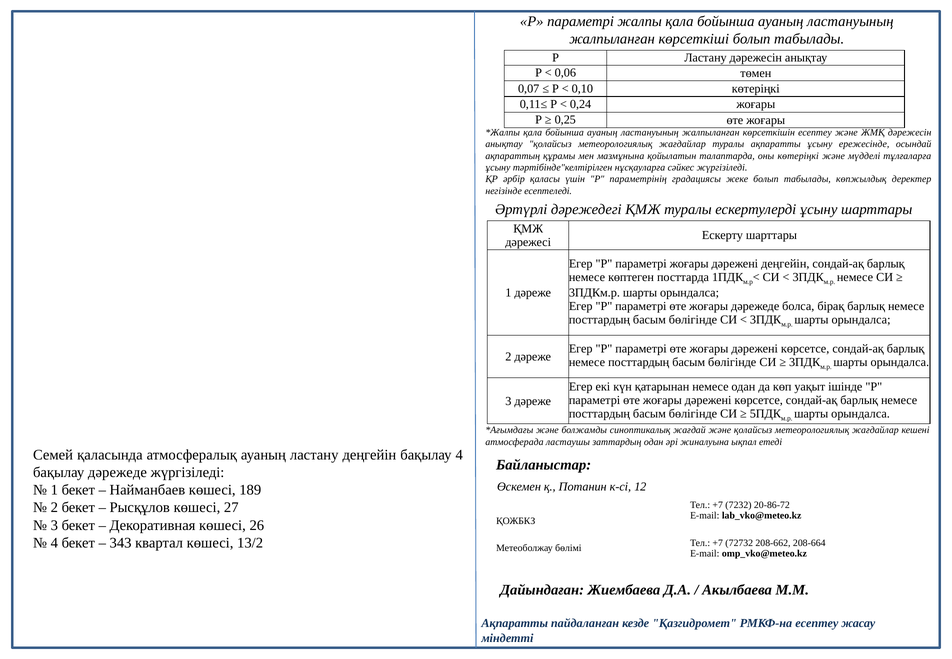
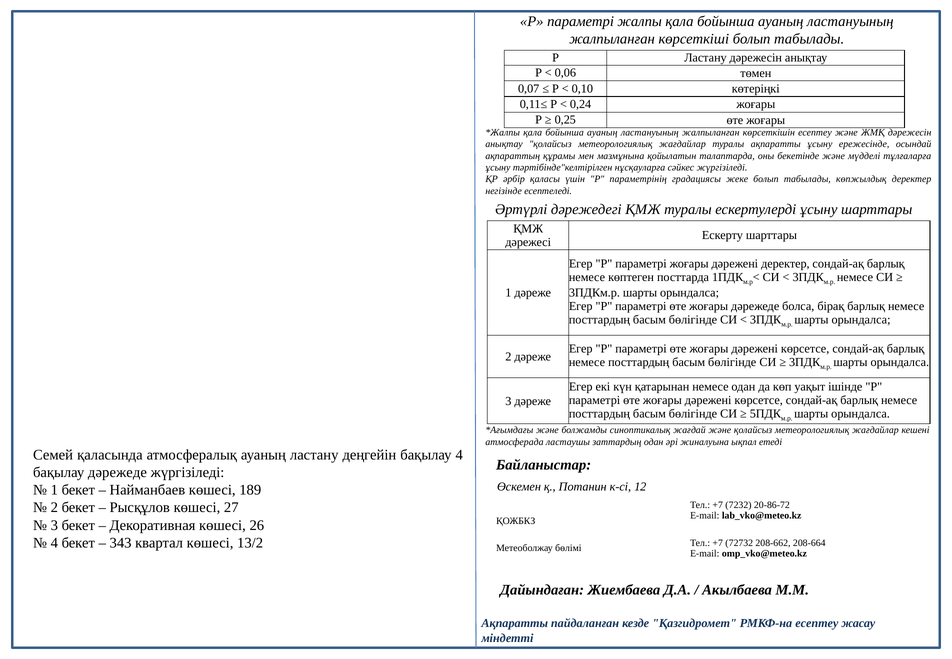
оны көтеріңкі: көтеріңкі -> бекетінде (798, 156)
дәрежені деңгейін: деңгейін -> деректер (785, 264)
